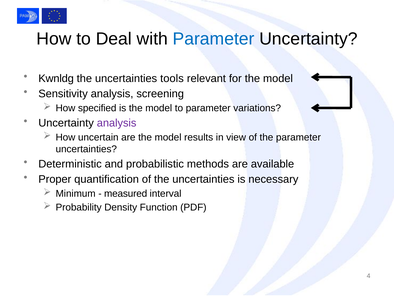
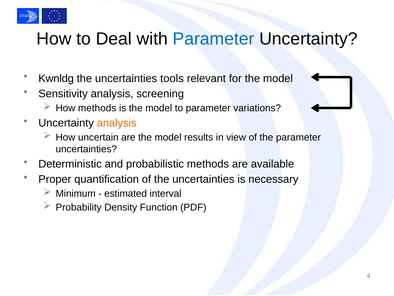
How specified: specified -> methods (97, 108)
analysis colour: purple -> orange (117, 123)
measured: measured -> estimated (126, 193)
